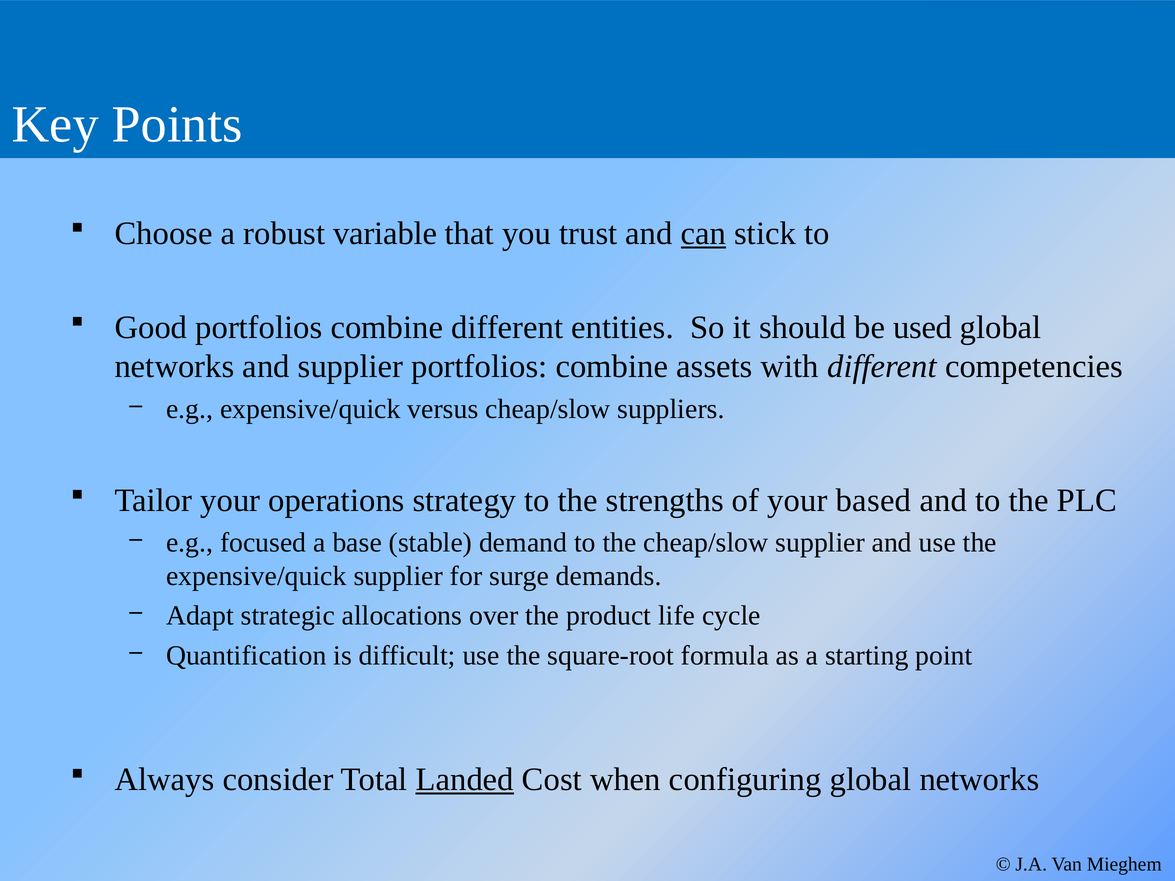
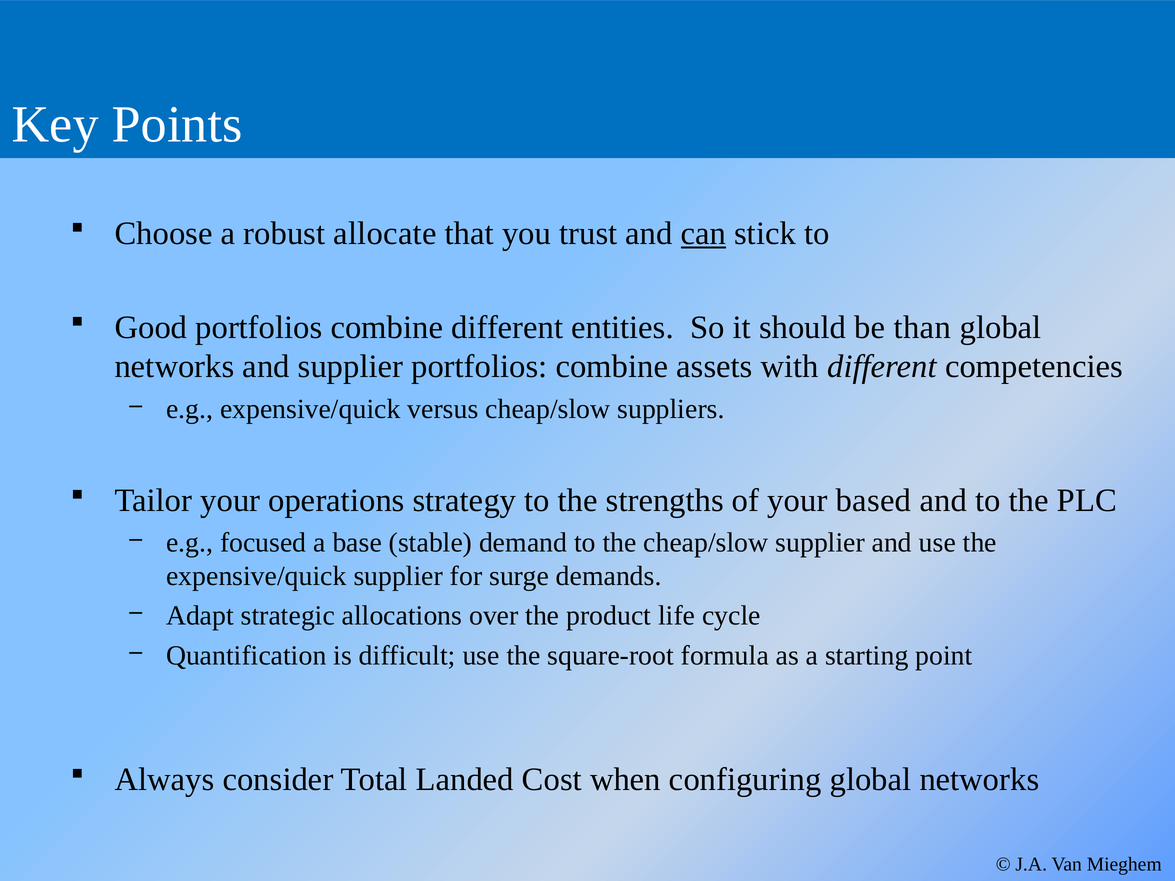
variable: variable -> allocate (385, 233)
used: used -> than (922, 327)
Landed underline: present -> none (465, 780)
